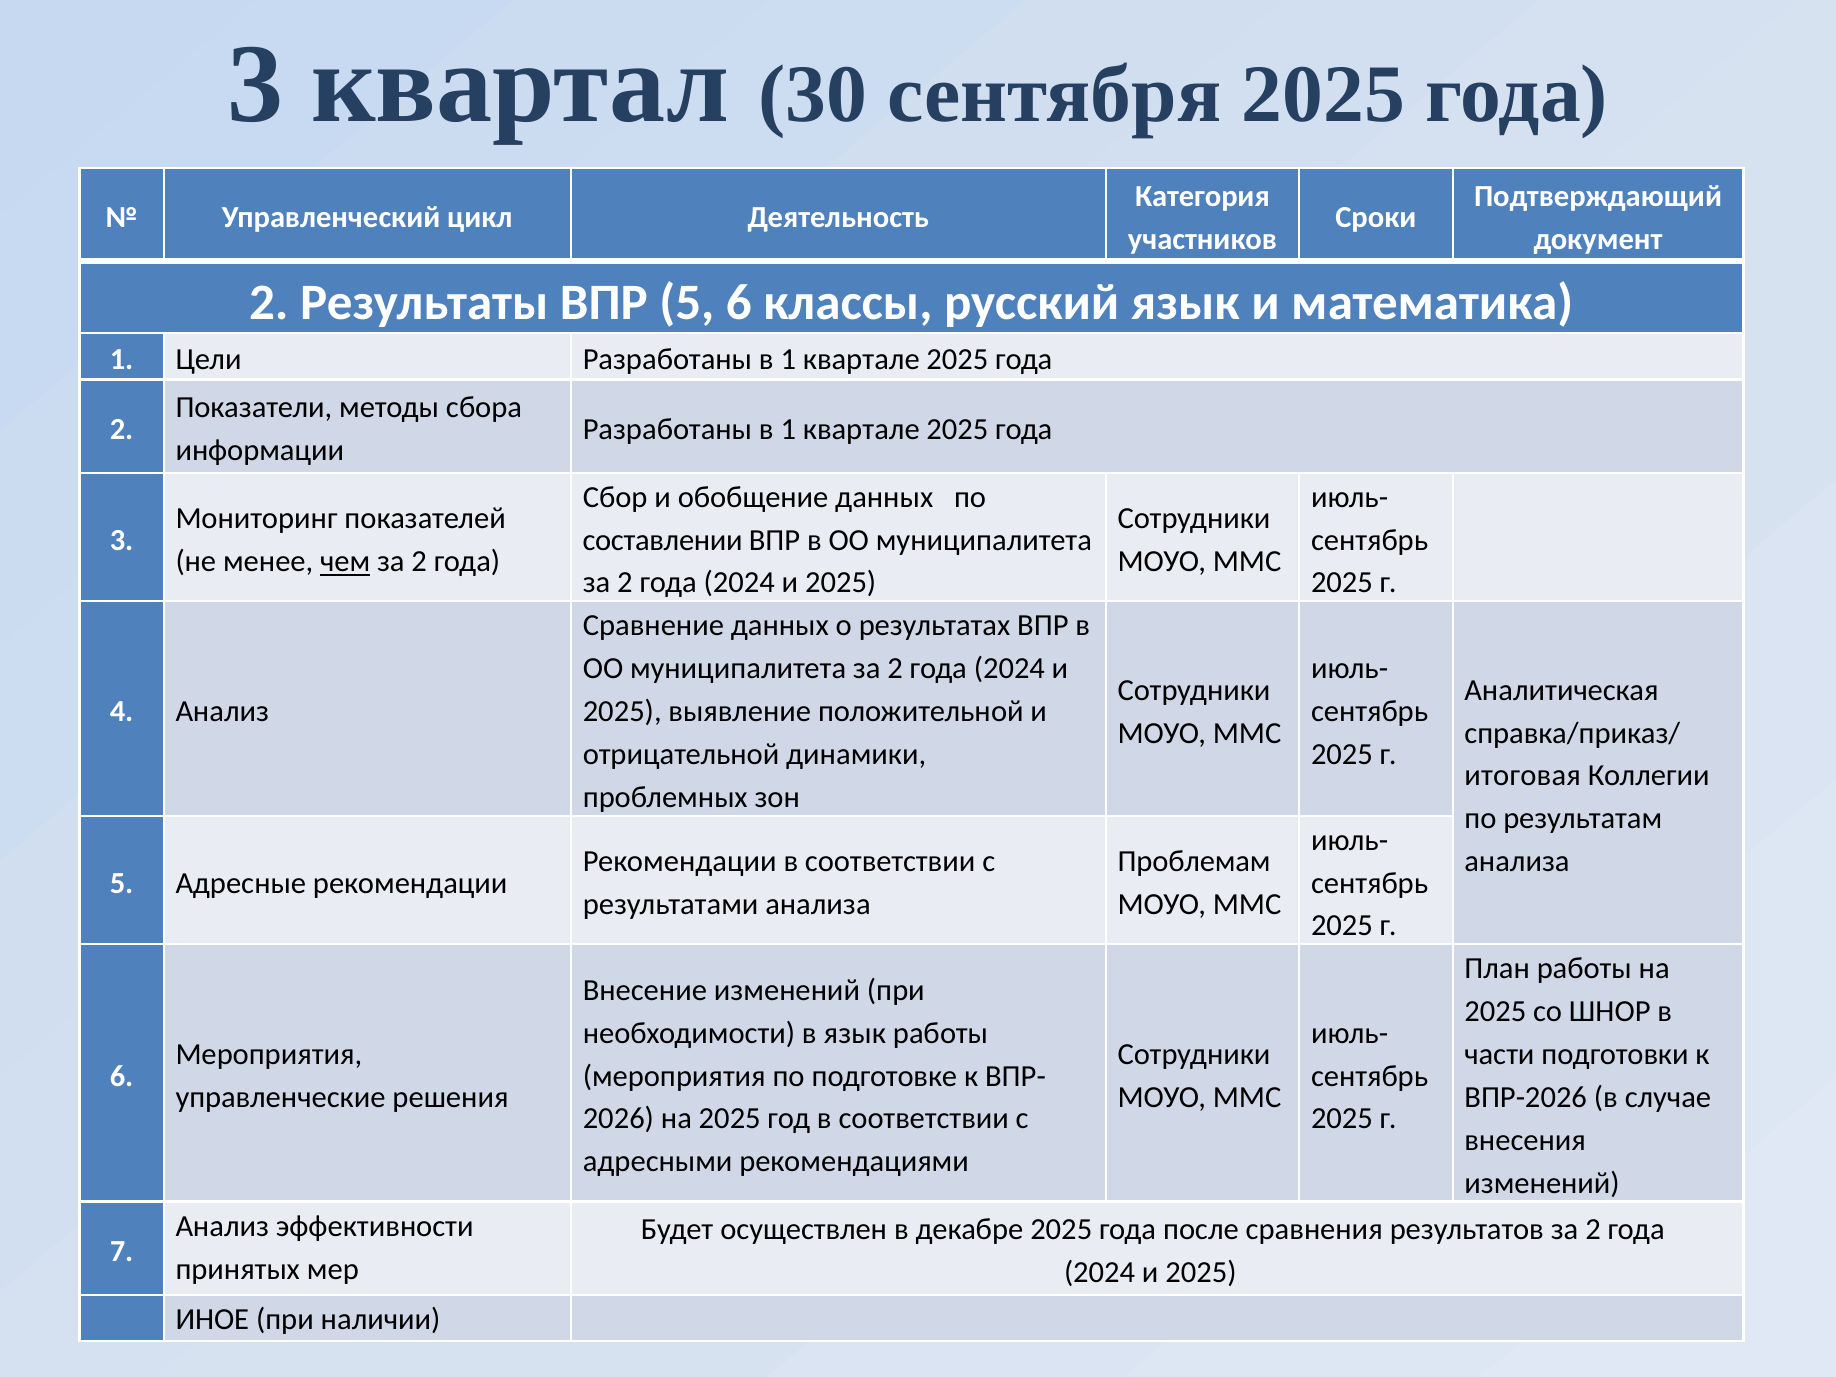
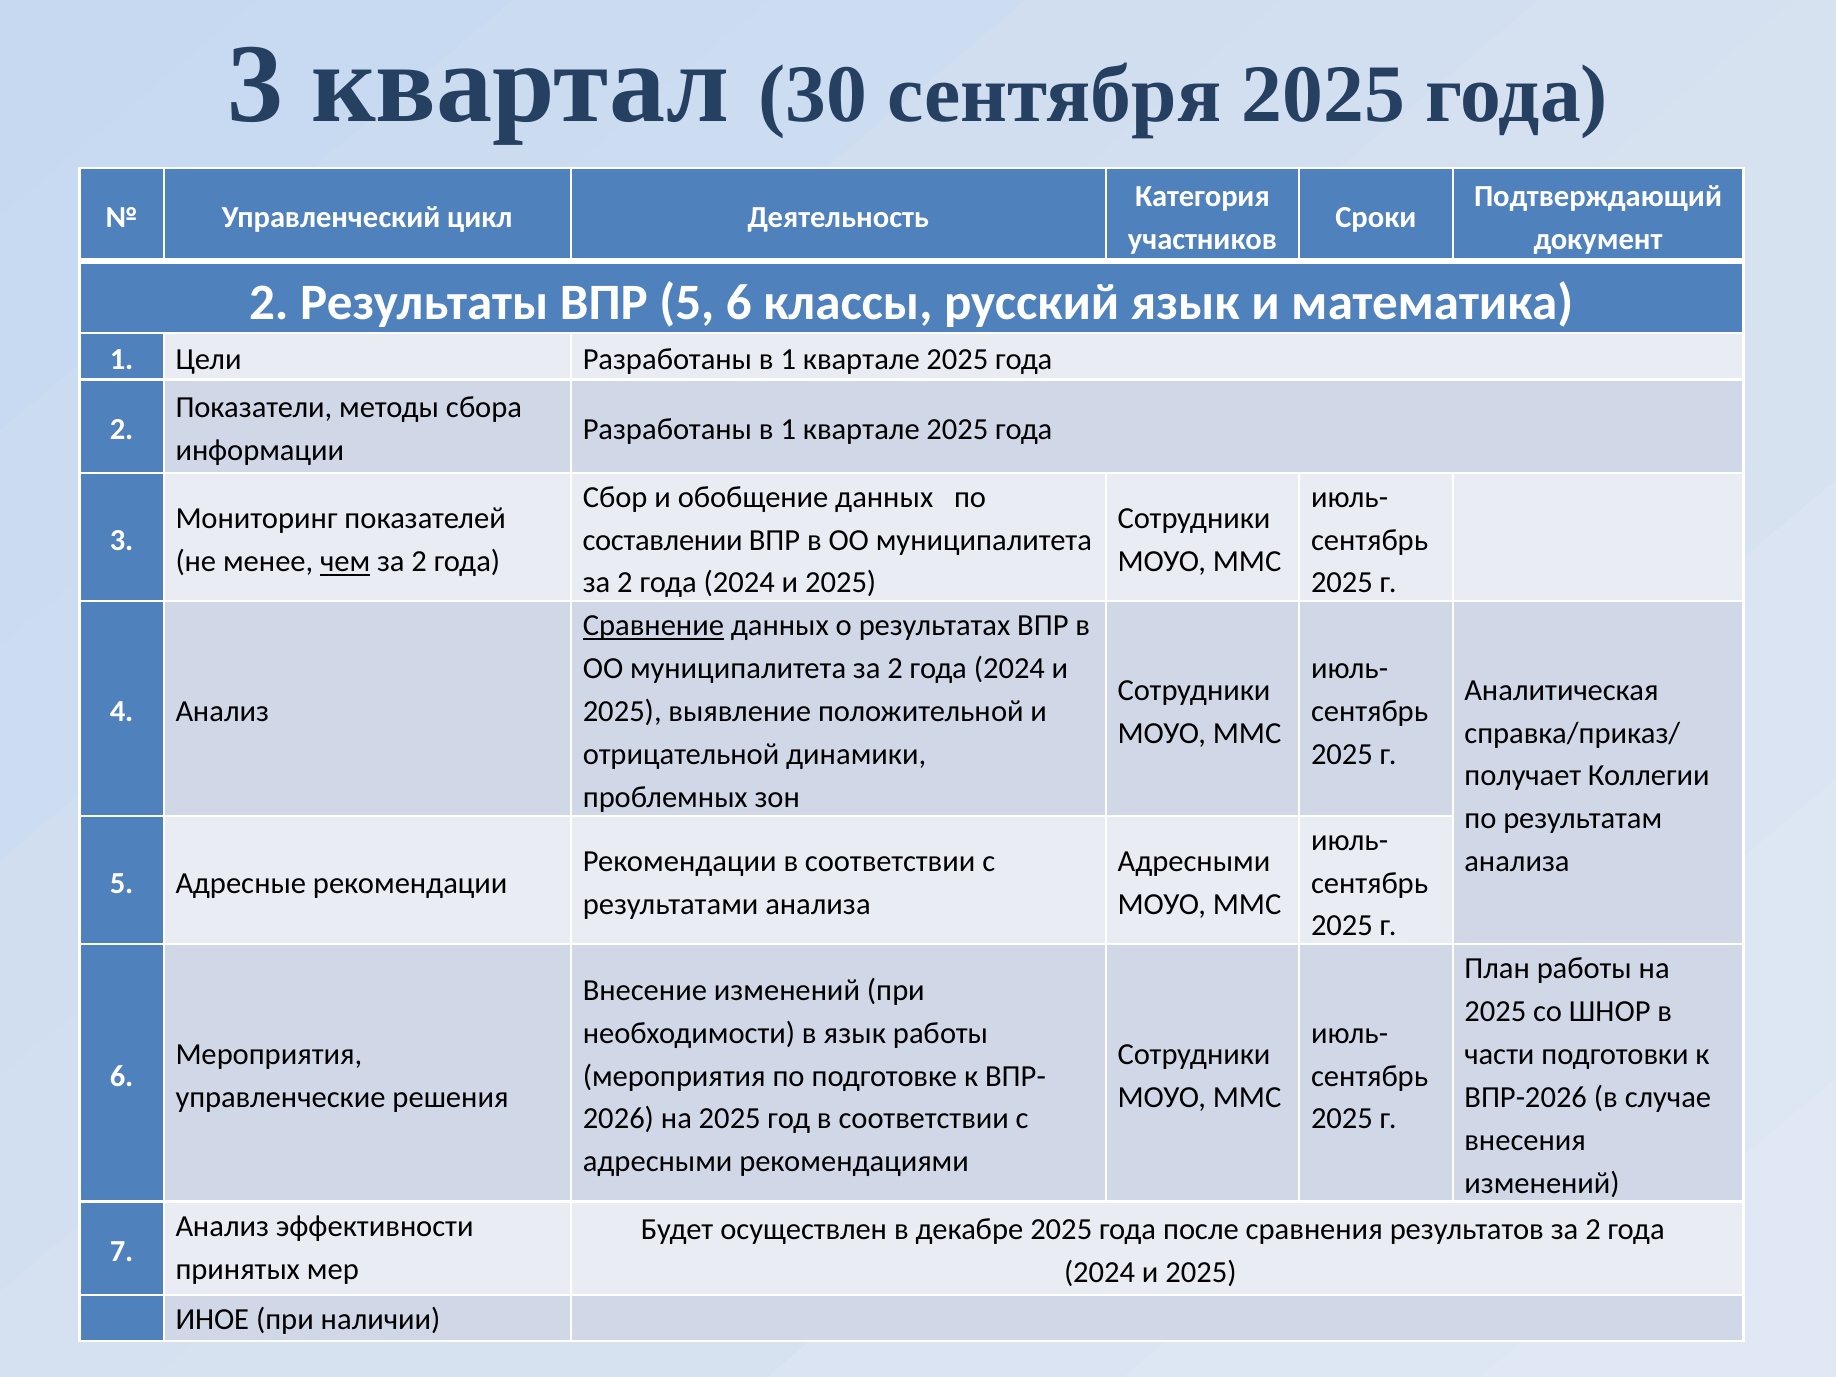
Сравнение underline: none -> present (653, 626)
итоговая: итоговая -> получает (1523, 776)
Проблемам: Проблемам -> Адресными (1194, 862)
